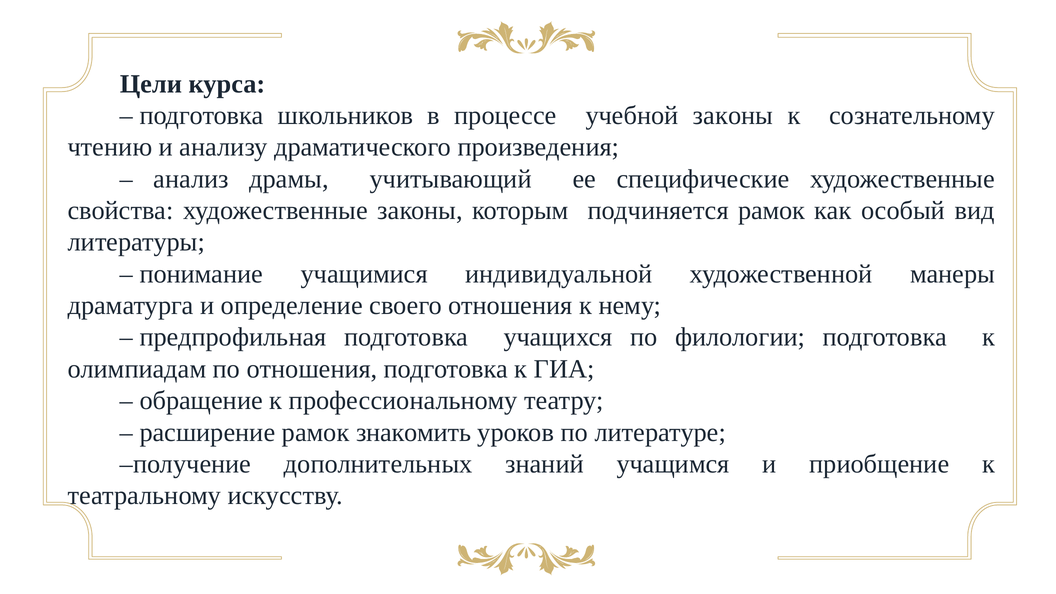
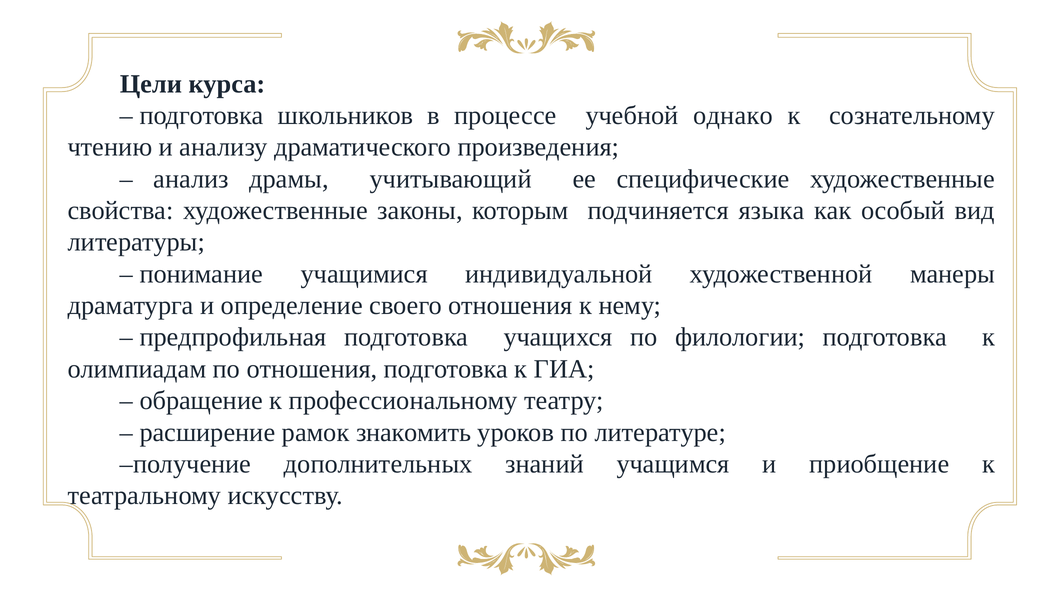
учебной законы: законы -> однако (733, 116)
подчиняется рамок: рамок -> языка (771, 211)
